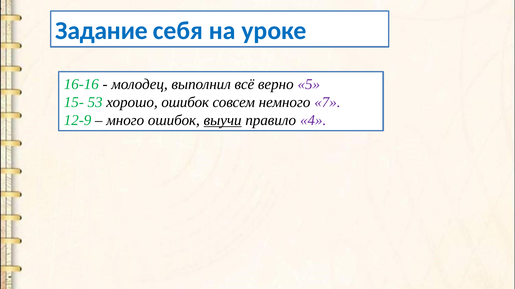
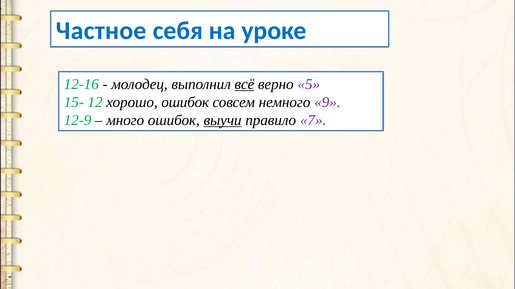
Задание: Задание -> Частное (101, 31)
16-16: 16-16 -> 12-16 (81, 84)
всё underline: none -> present (244, 84)
53: 53 -> 12 (95, 102)
7: 7 -> 9 (327, 102)
4: 4 -> 7 (313, 120)
